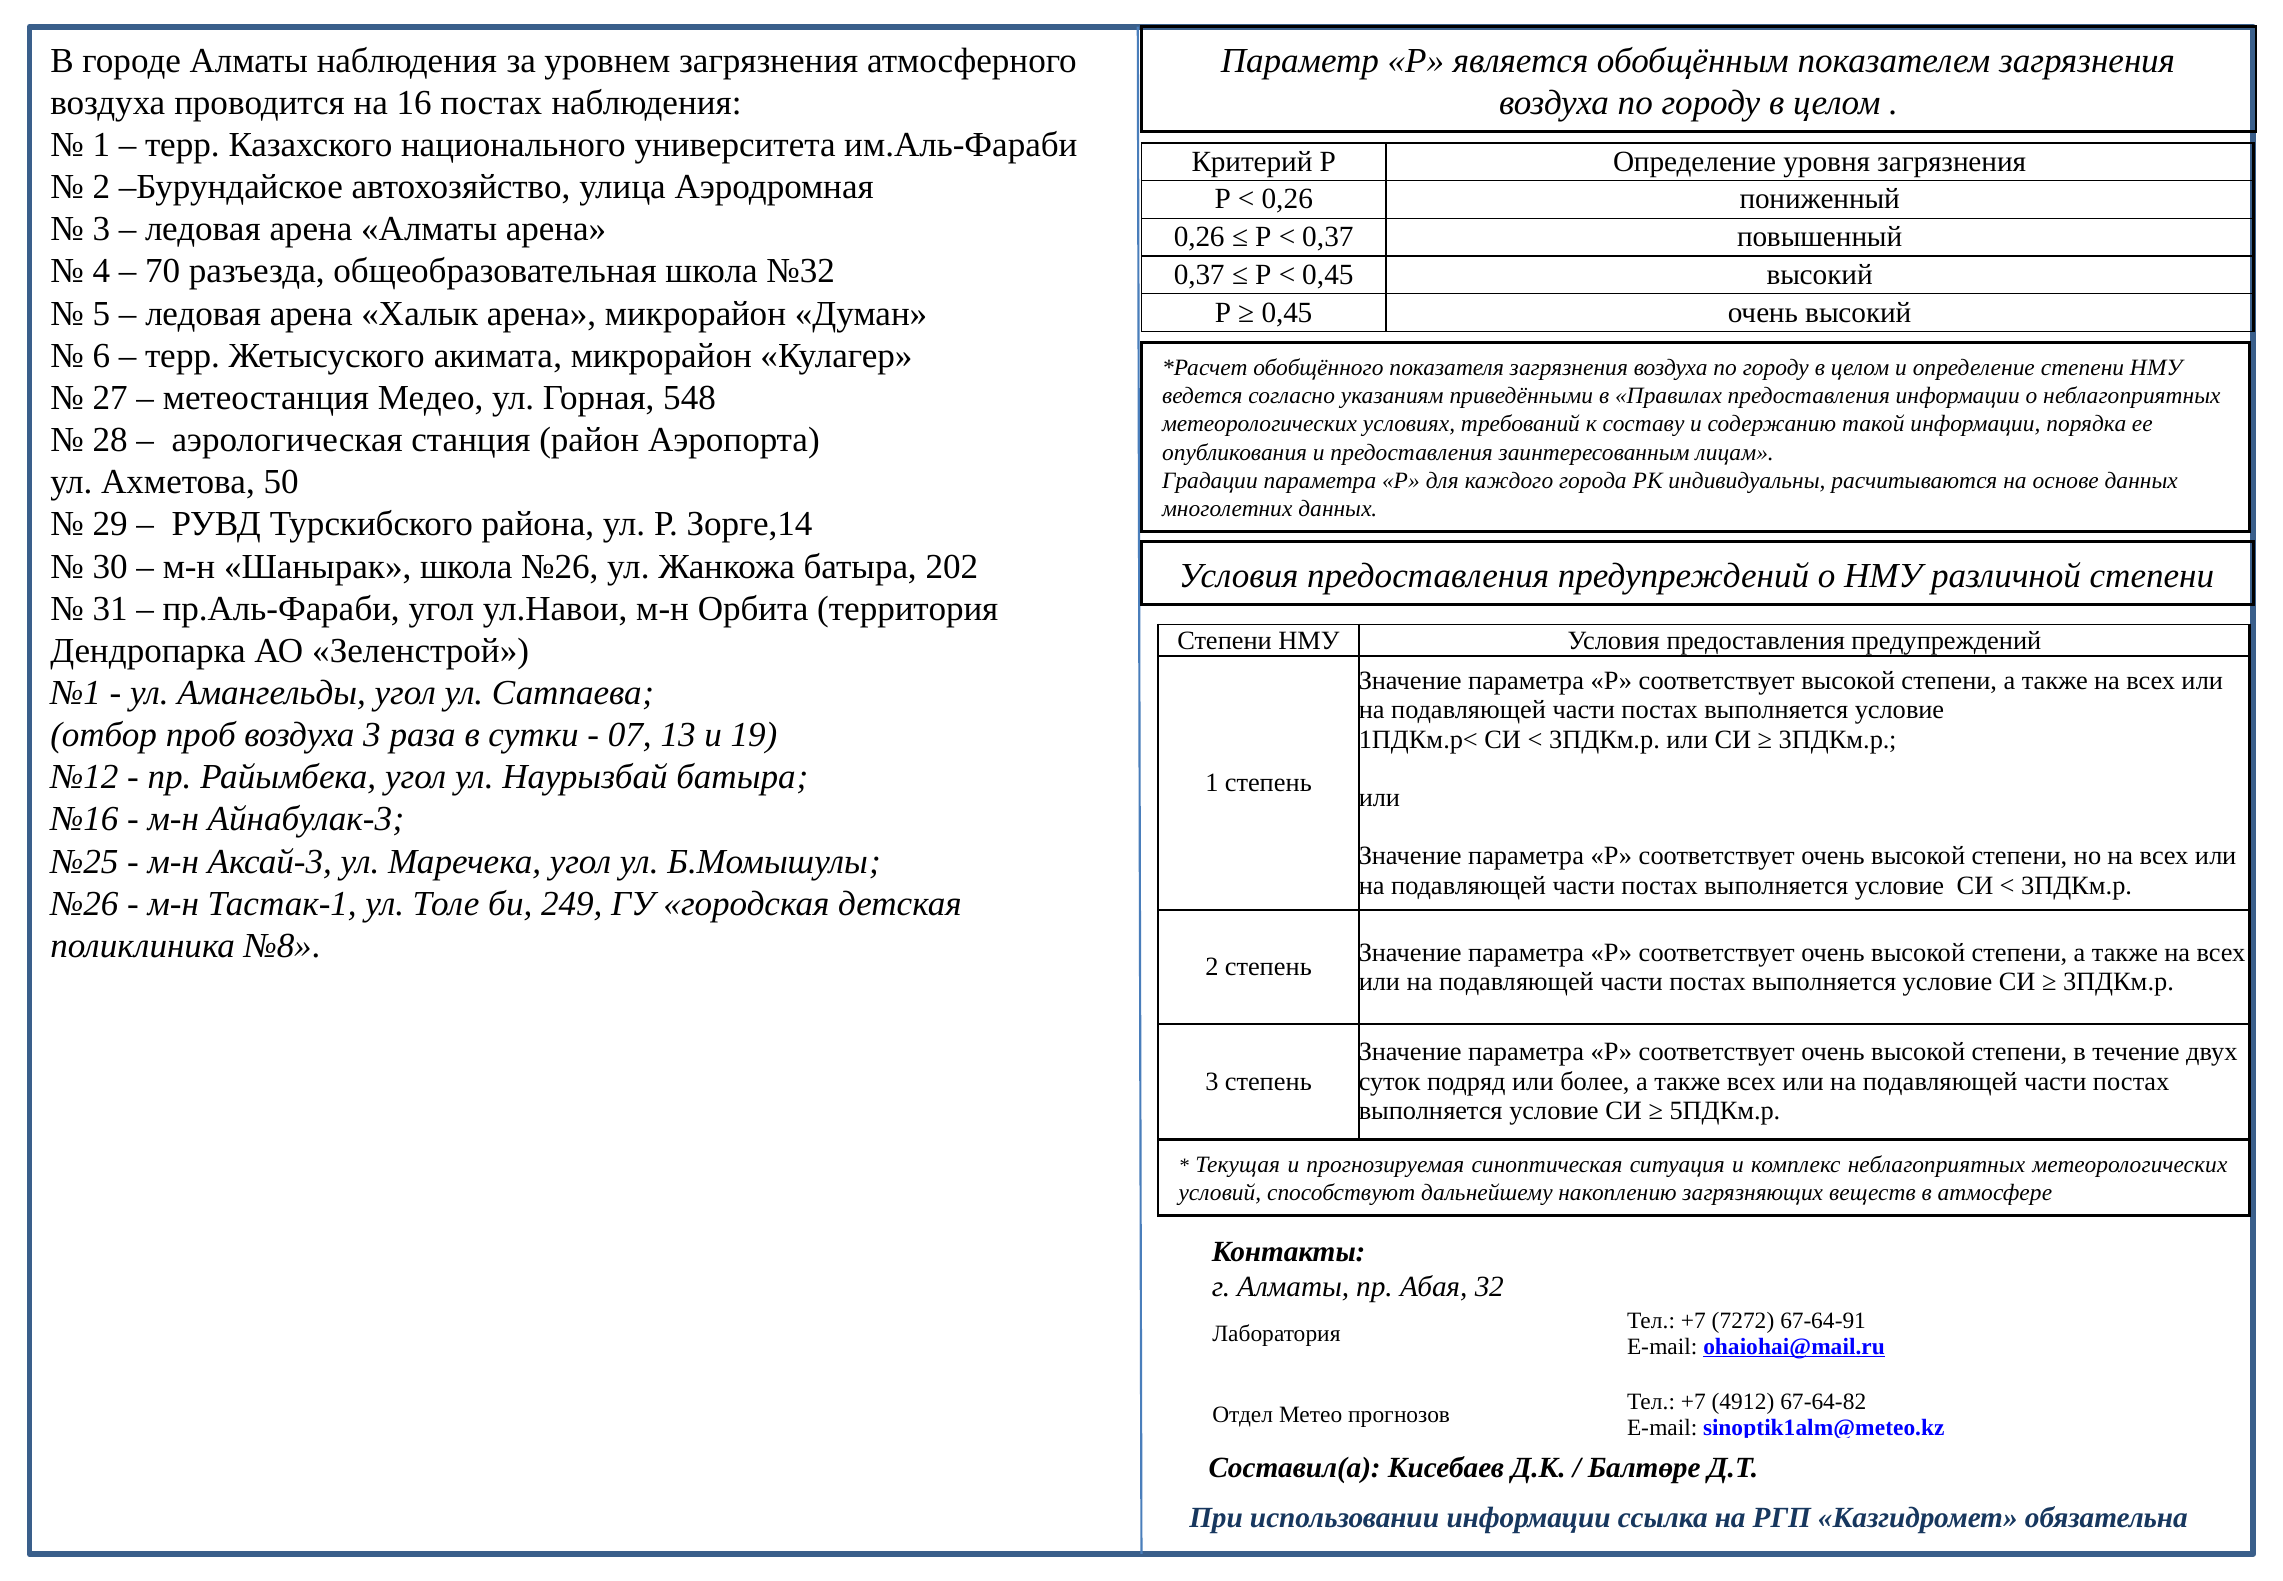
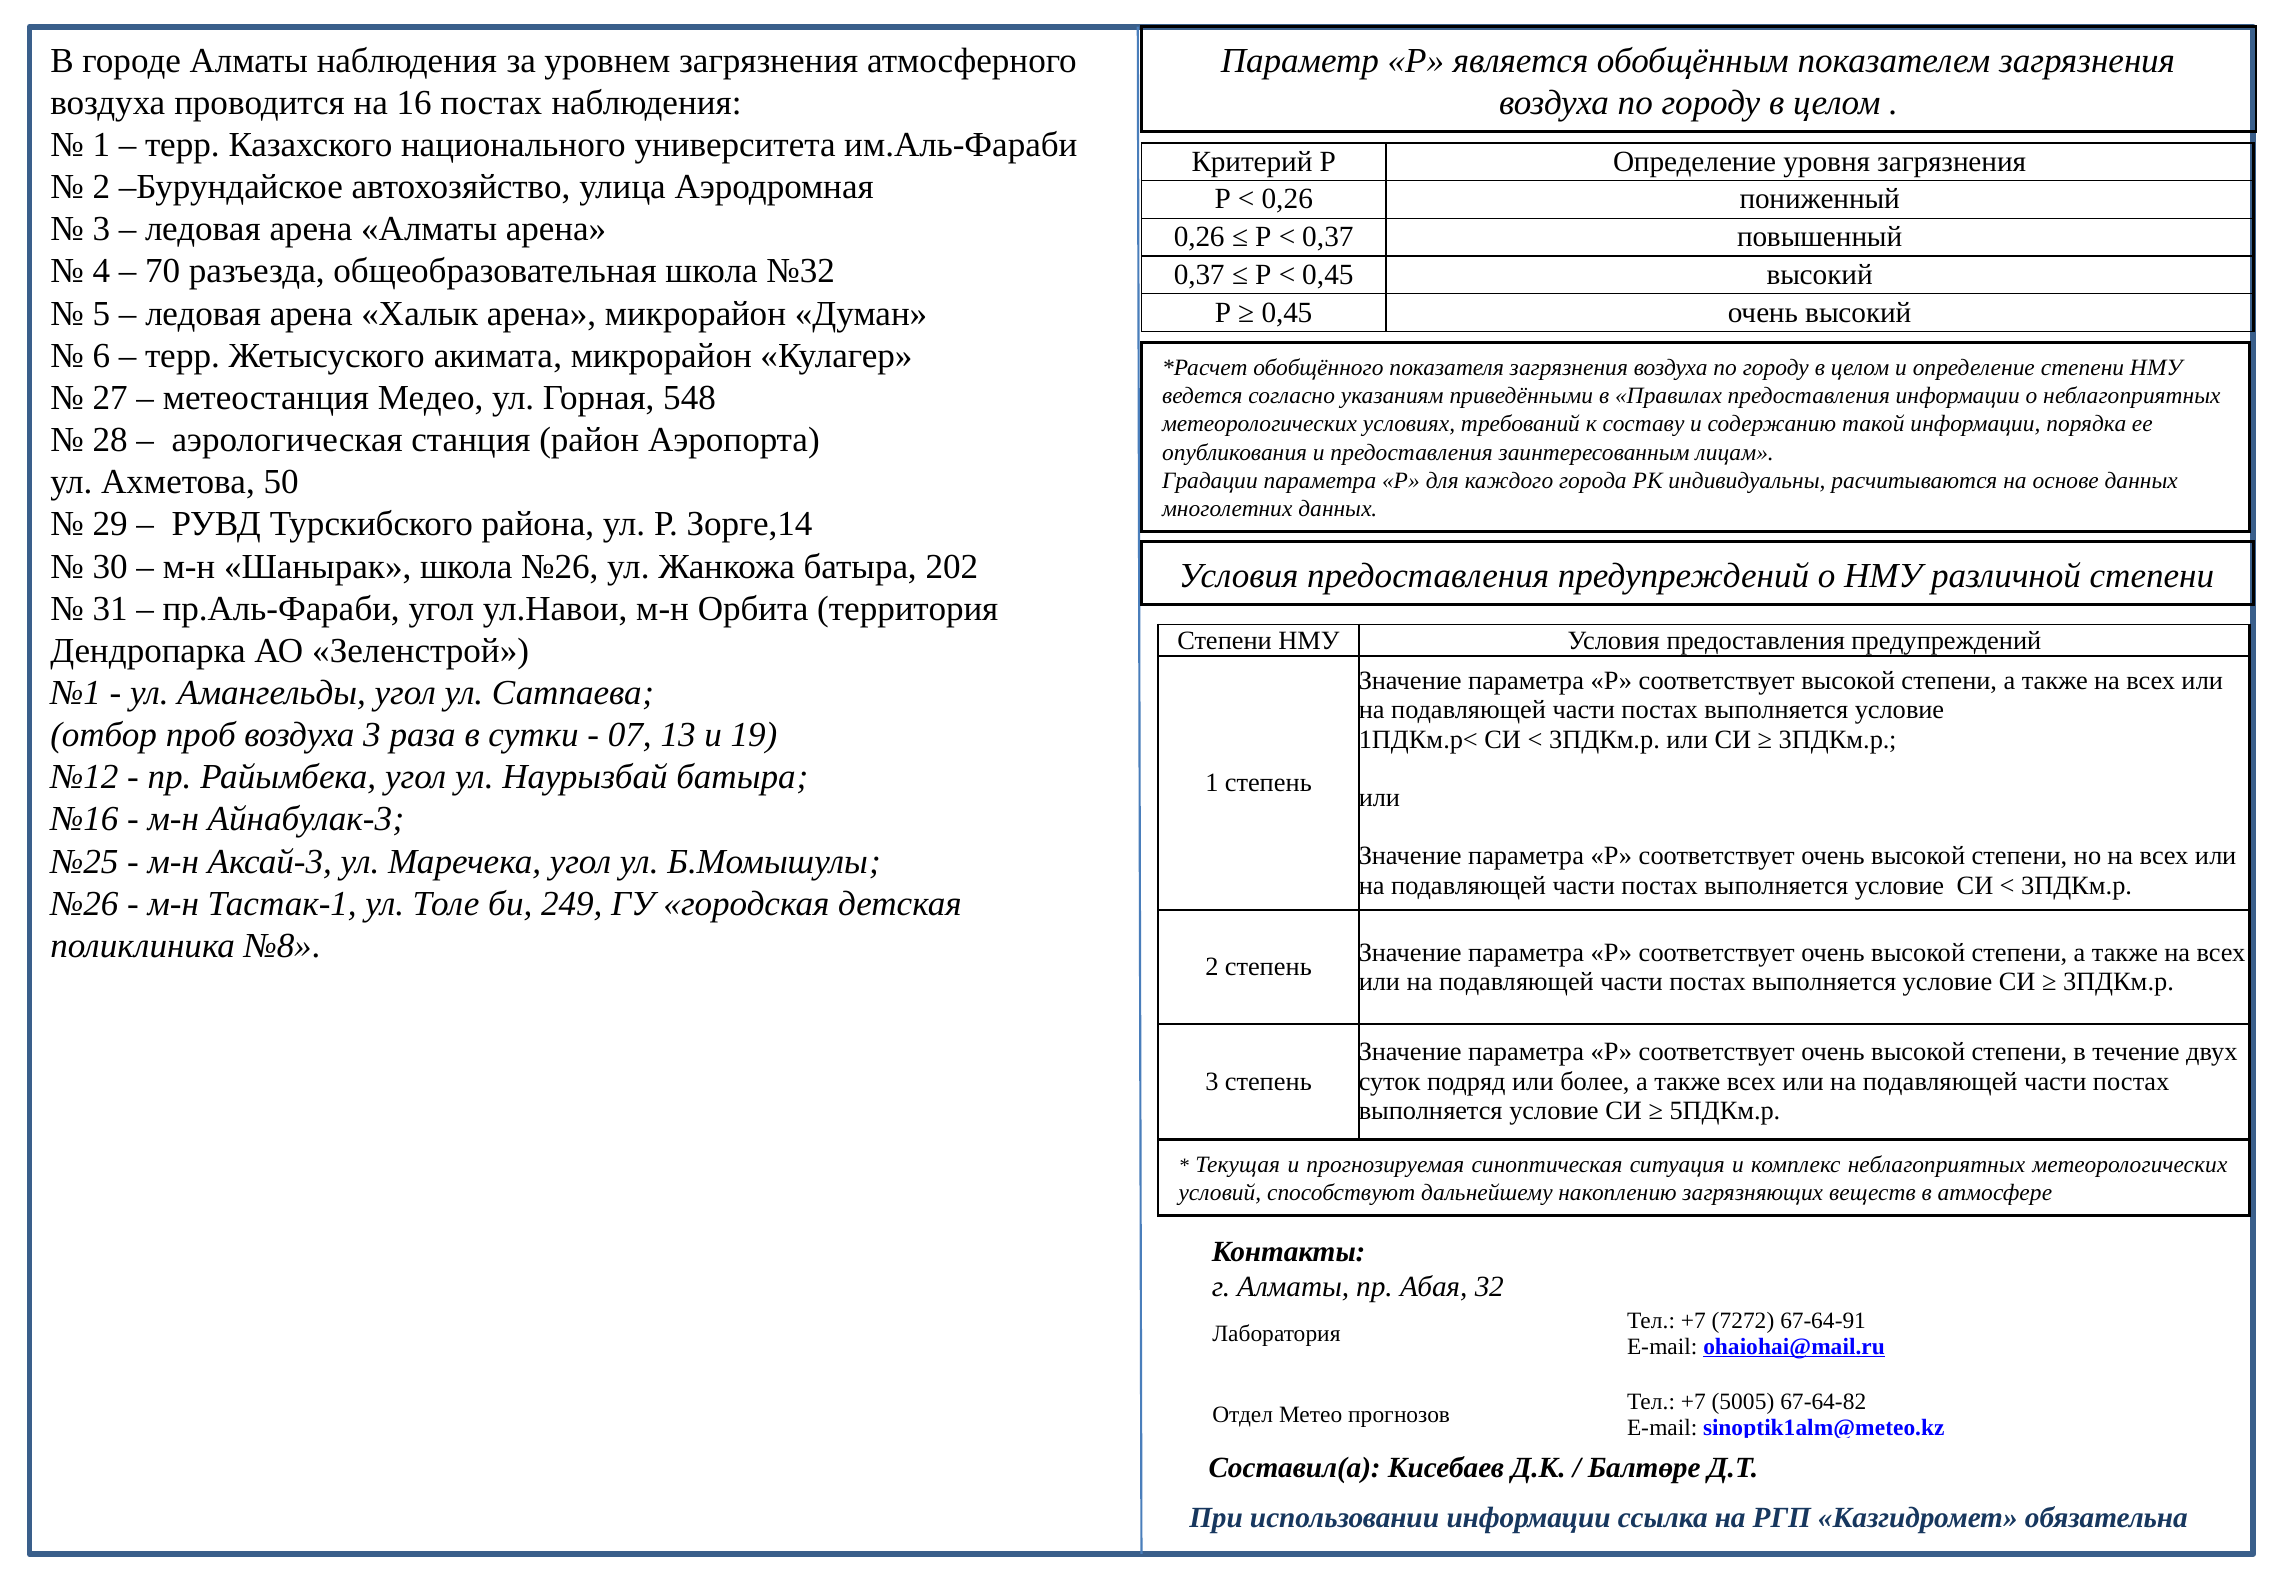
4912: 4912 -> 5005 (1743, 1402)
